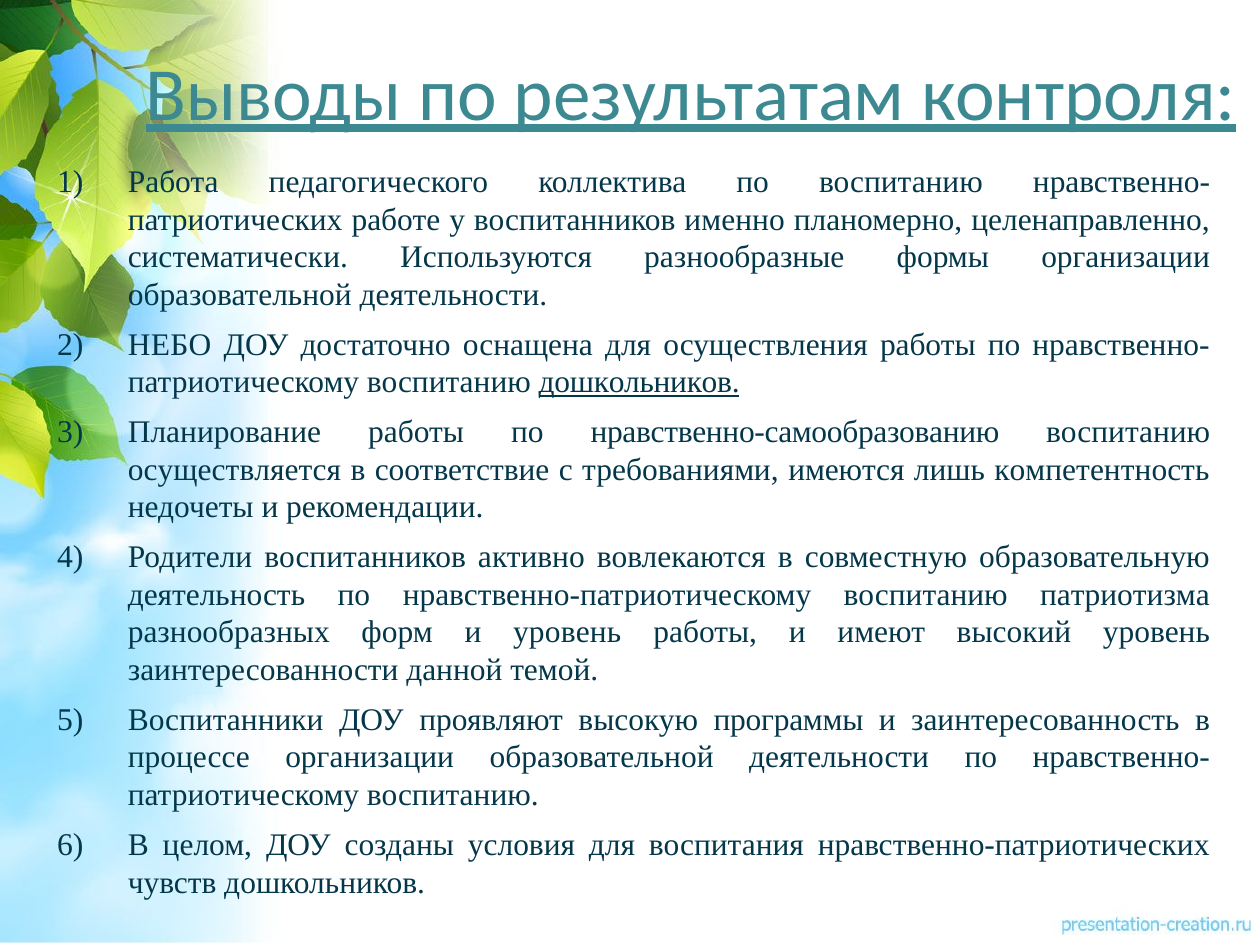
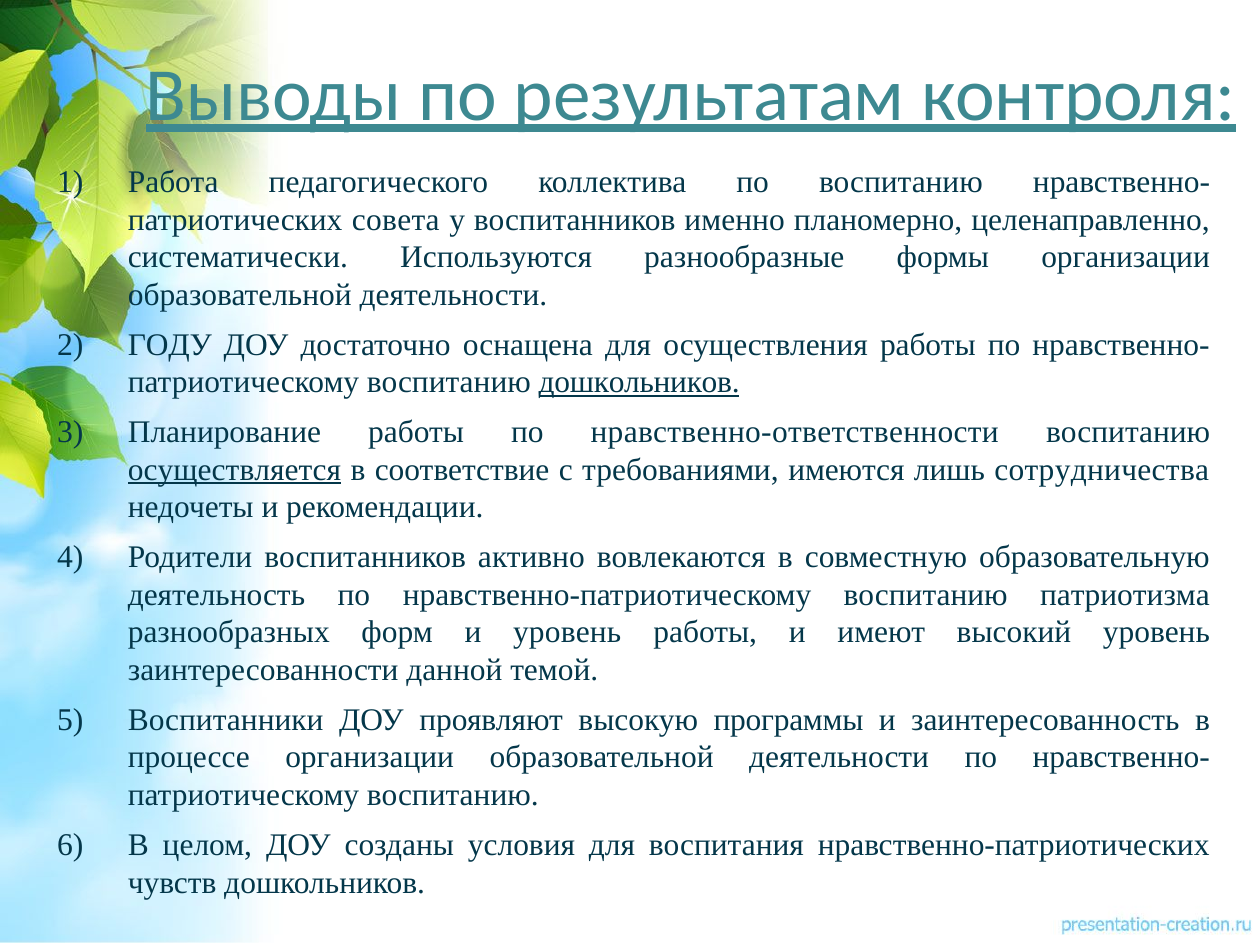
работе: работе -> совета (396, 220)
НЕБО: НЕБО -> ГОДУ (170, 345)
нравственно-самообразованию: нравственно-самообразованию -> нравственно-ответственности (795, 432)
осуществляется underline: none -> present (234, 470)
компетентность: компетентность -> сотрудничества (1102, 470)
